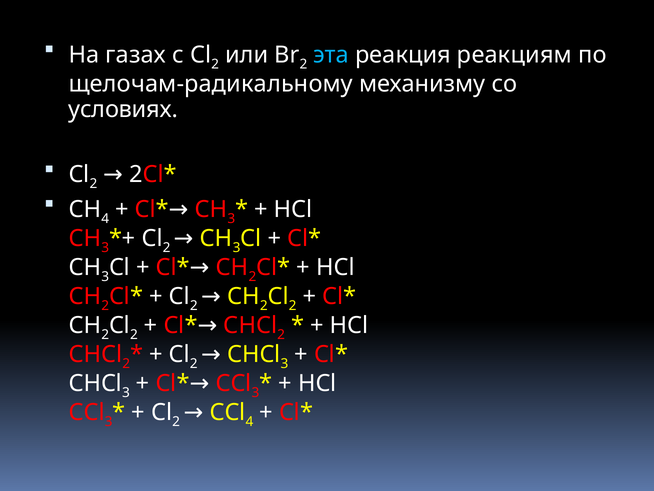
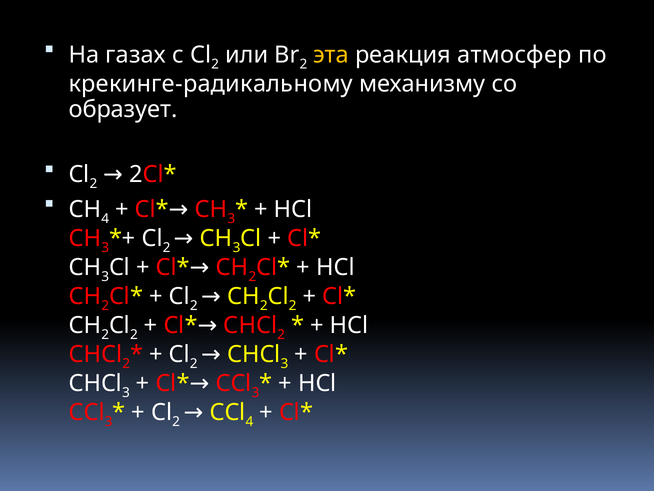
эта colour: light blue -> yellow (331, 55)
реакциям: реакциям -> атмосфер (514, 55)
щелочам-радикальному: щелочам-радикальному -> крекинге-радикальному (211, 84)
условиях: условиях -> образует (123, 109)
